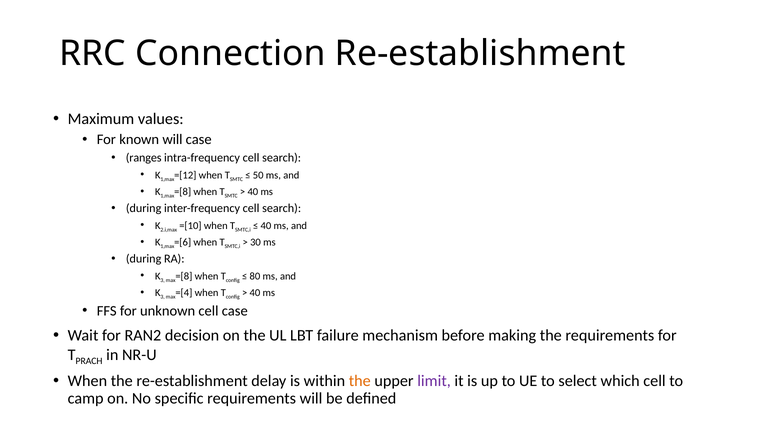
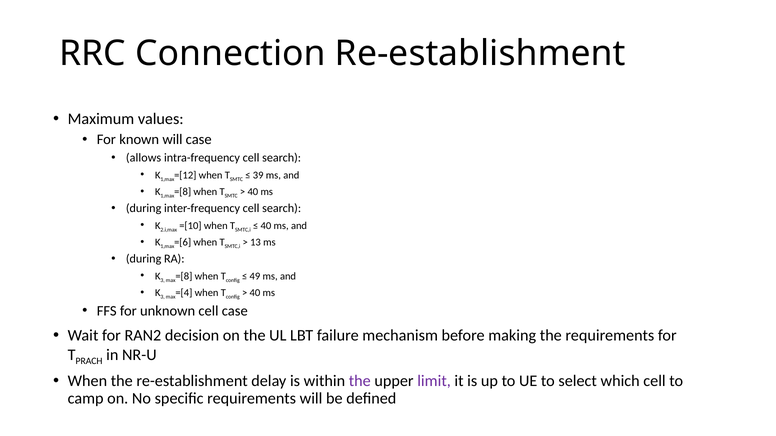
ranges: ranges -> allows (144, 158)
50: 50 -> 39 (258, 175)
30: 30 -> 13 (255, 243)
80: 80 -> 49 (255, 277)
the colour: orange -> purple (360, 381)
